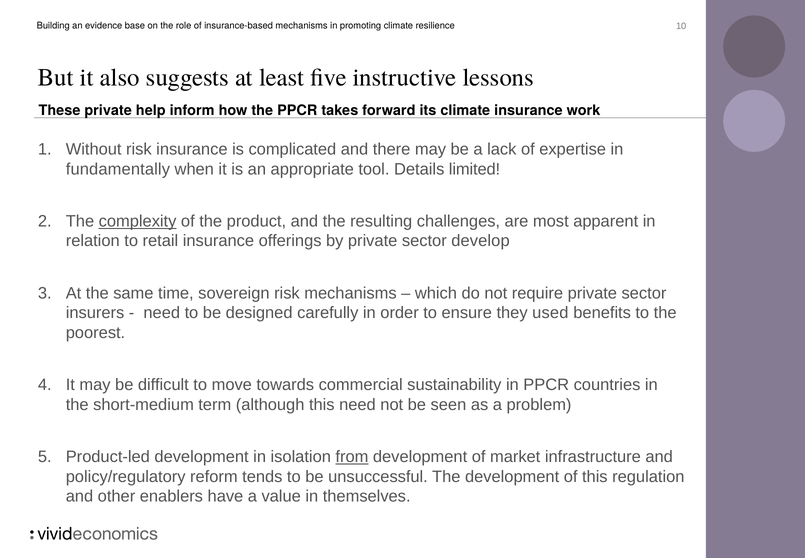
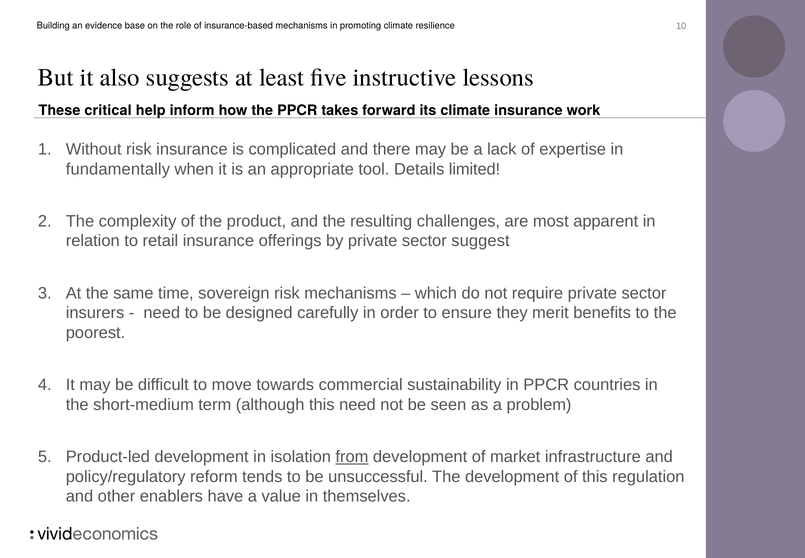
These private: private -> critical (108, 110)
complexity underline: present -> none (138, 221)
develop: develop -> suggest (480, 241)
used: used -> merit (550, 313)
